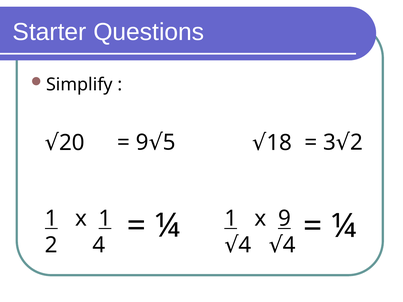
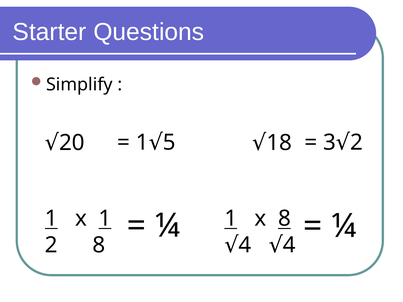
9: 9 -> 1 (142, 143)
x 9: 9 -> 8 (284, 218)
2 4: 4 -> 8 (99, 245)
